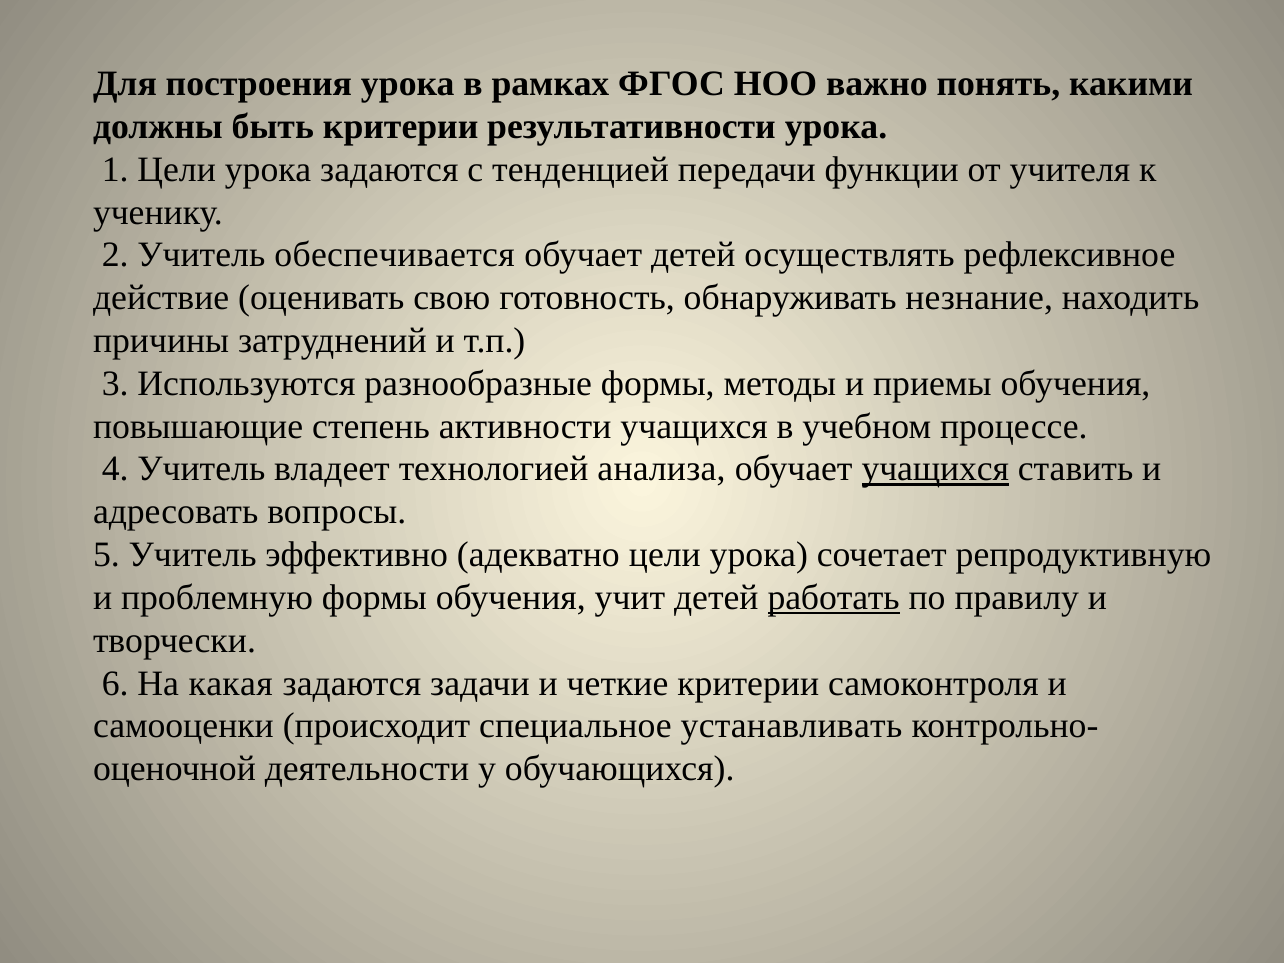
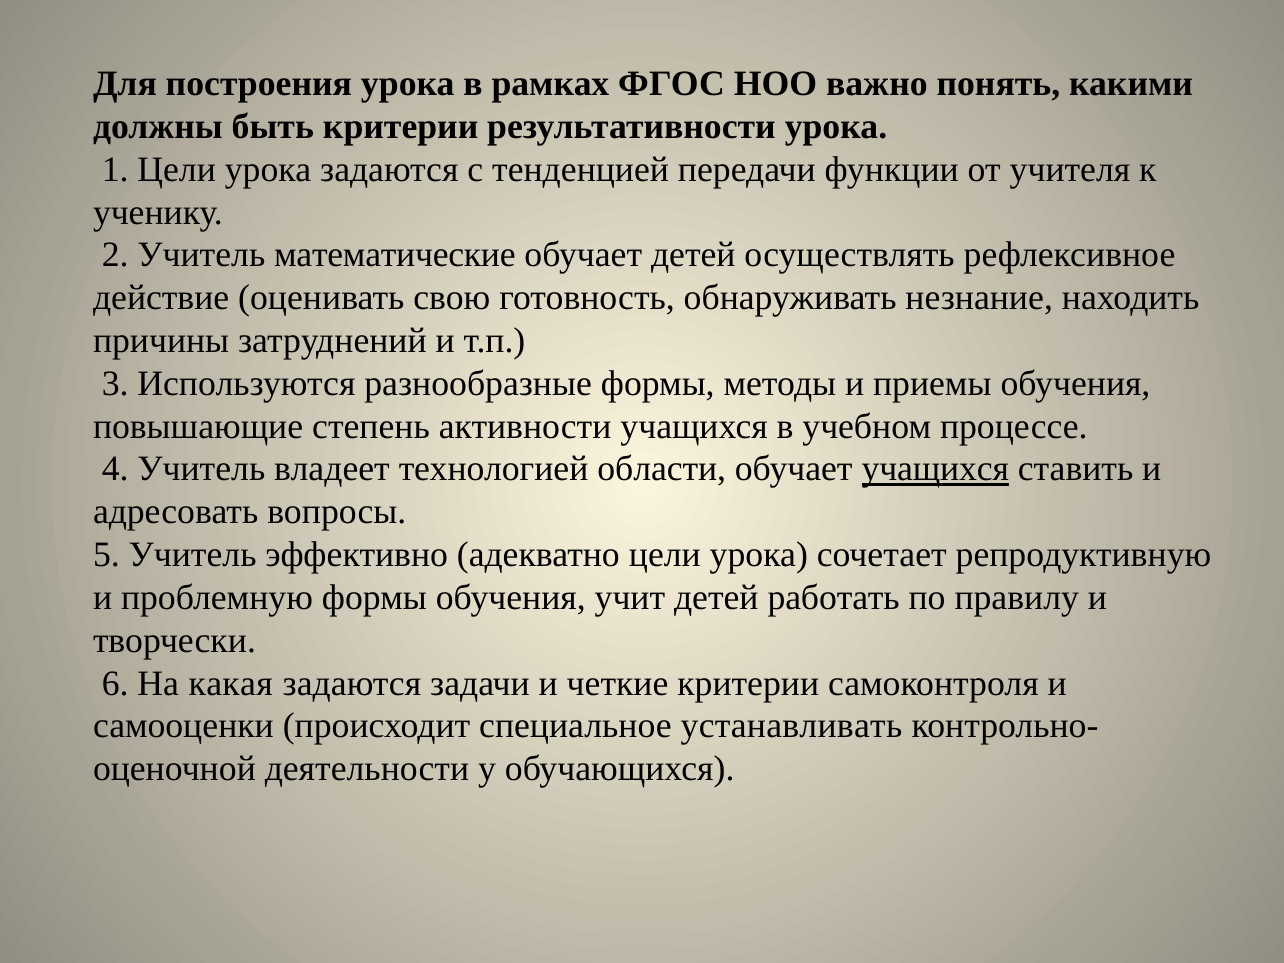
обеспечивается: обеспечивается -> математические (395, 255)
анализа: анализа -> области (662, 469)
работать underline: present -> none (834, 598)
